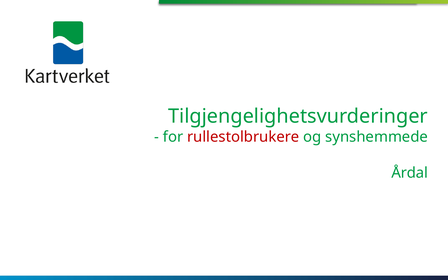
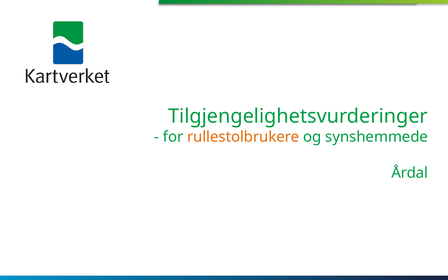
rullestolbrukere colour: red -> orange (243, 137)
